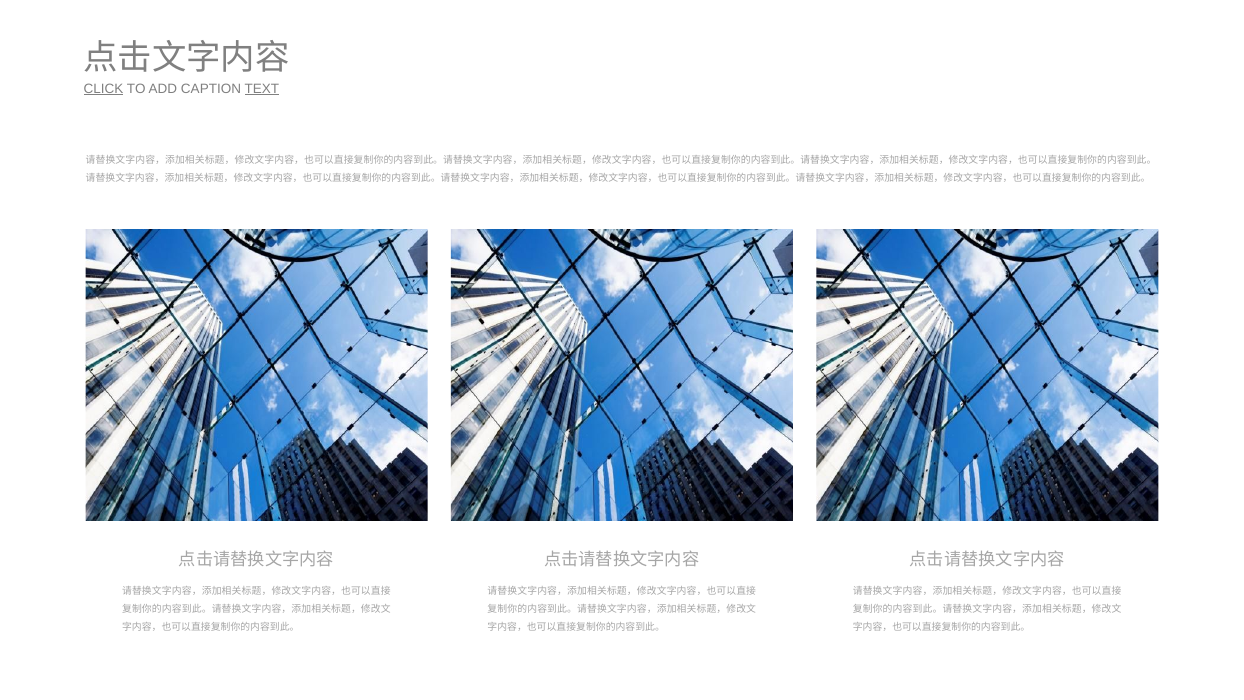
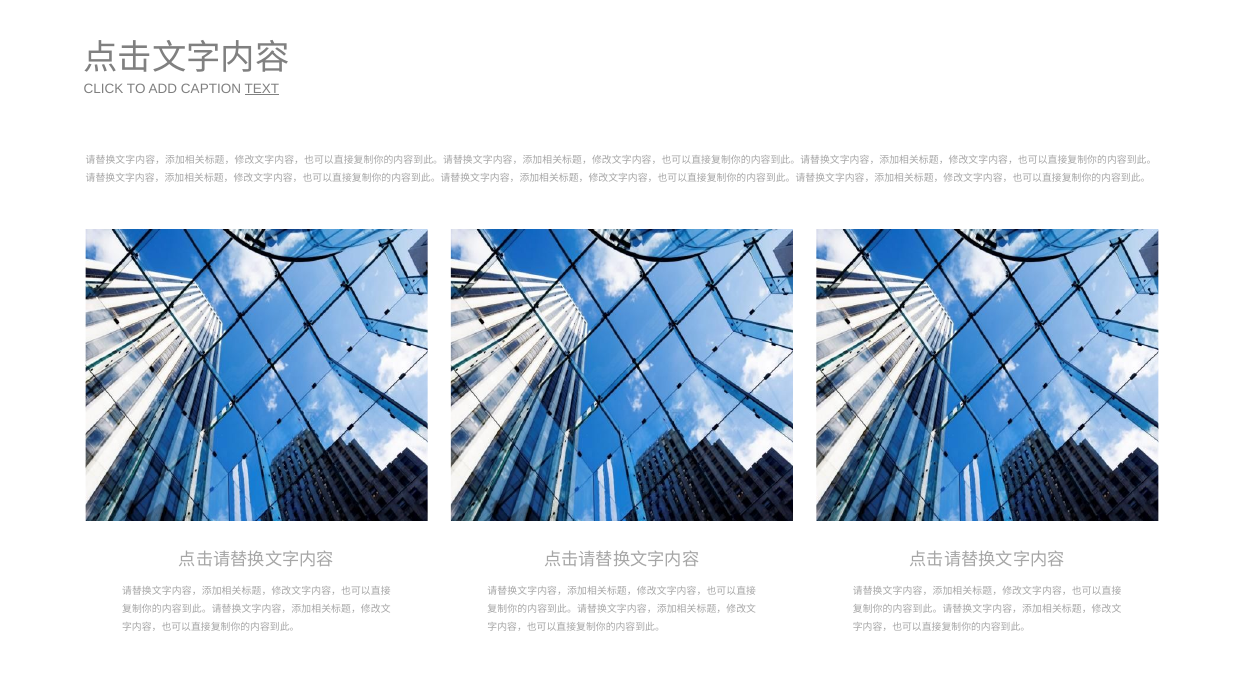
CLICK underline: present -> none (103, 89)
